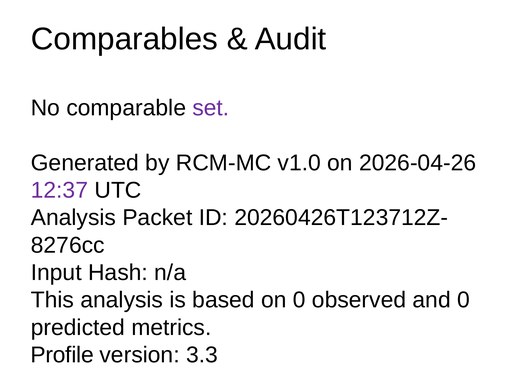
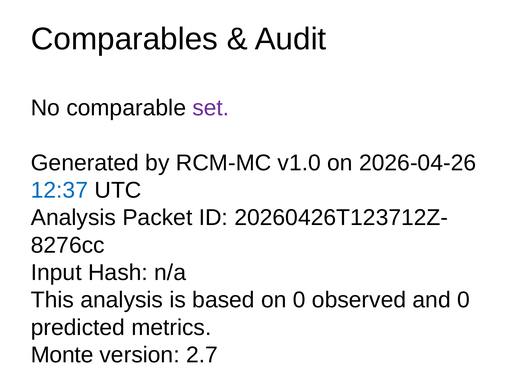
12:37 colour: purple -> blue (59, 190)
Profile: Profile -> Monte (62, 355)
3.3: 3.3 -> 2.7 (202, 355)
